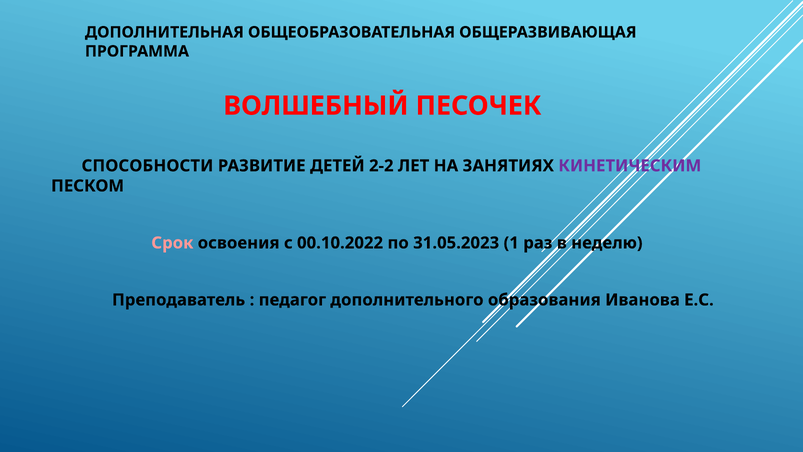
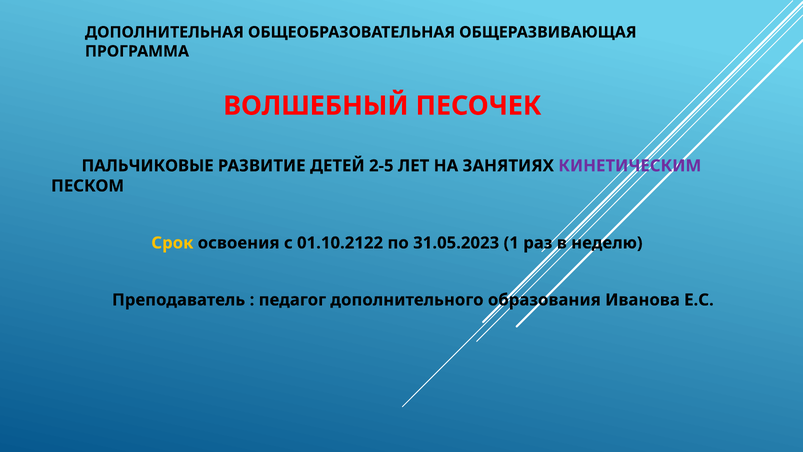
СПОСОБНОСТИ: СПОСОБНОСТИ -> ПАЛЬЧИКОВЫЕ (148, 166)
2-2: 2-2 -> 2-5 (381, 166)
Срок colour: pink -> yellow (172, 243)
00.10.2022: 00.10.2022 -> 01.10.2122 (340, 243)
